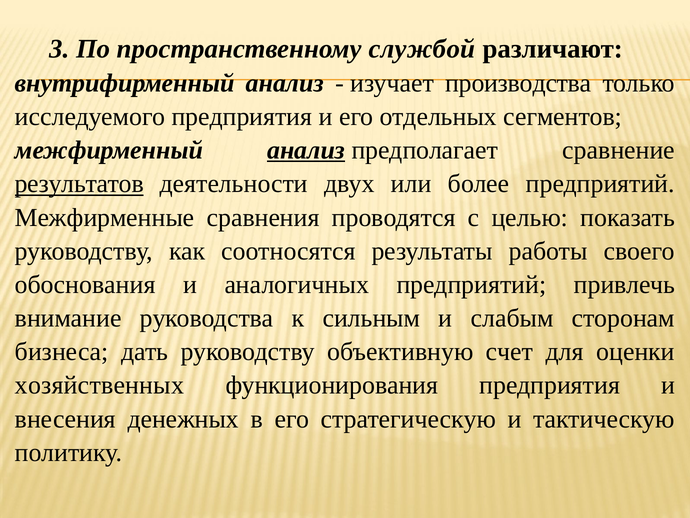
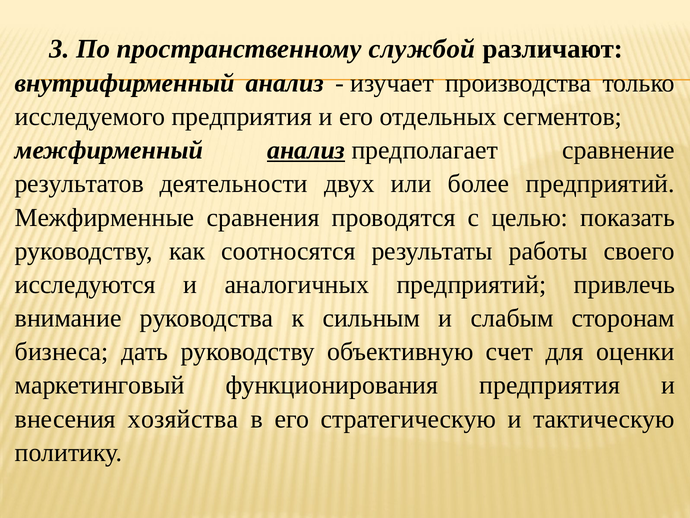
результатов underline: present -> none (79, 184)
обоснования: обоснования -> исследуются (85, 284)
хозяйственных: хозяйственных -> маркетинговый (100, 385)
денежных: денежных -> хозяйства (183, 419)
